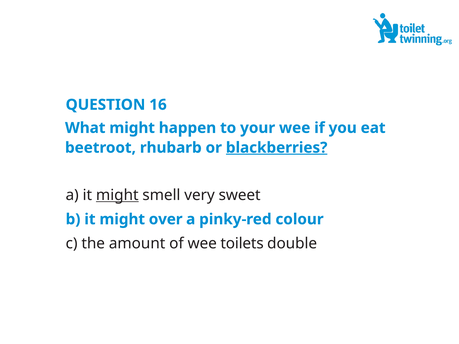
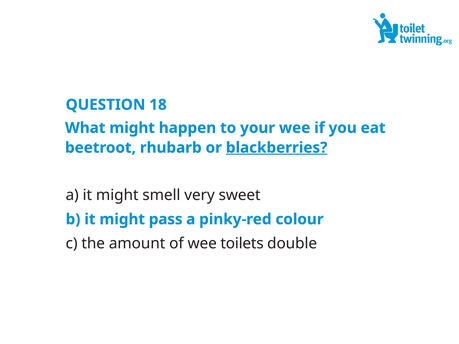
16: 16 -> 18 (158, 105)
might underline: present -> none (117, 195)
over: over -> pass (166, 219)
